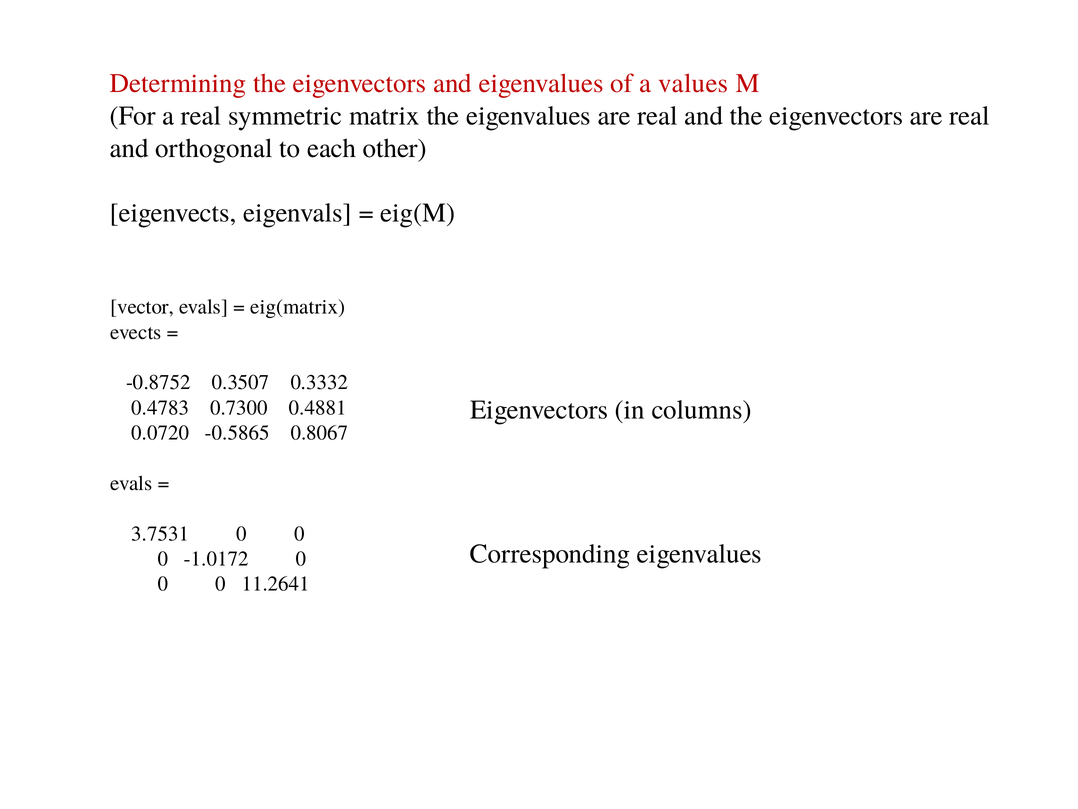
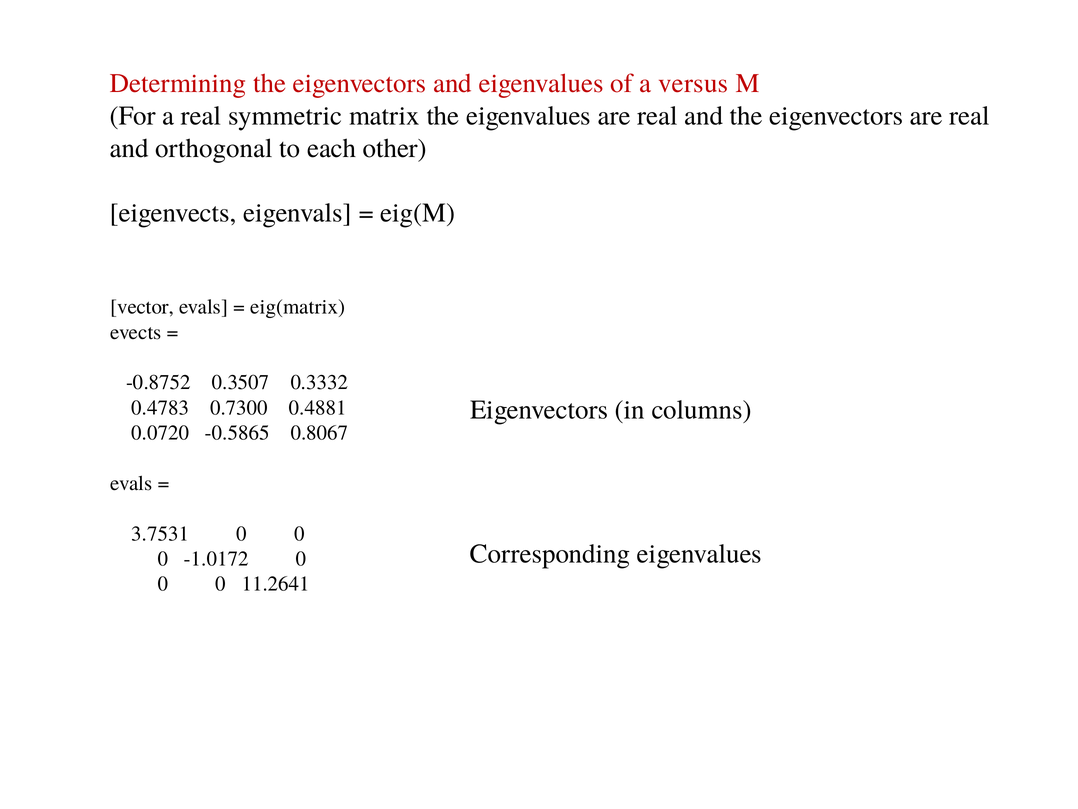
values: values -> versus (693, 83)
